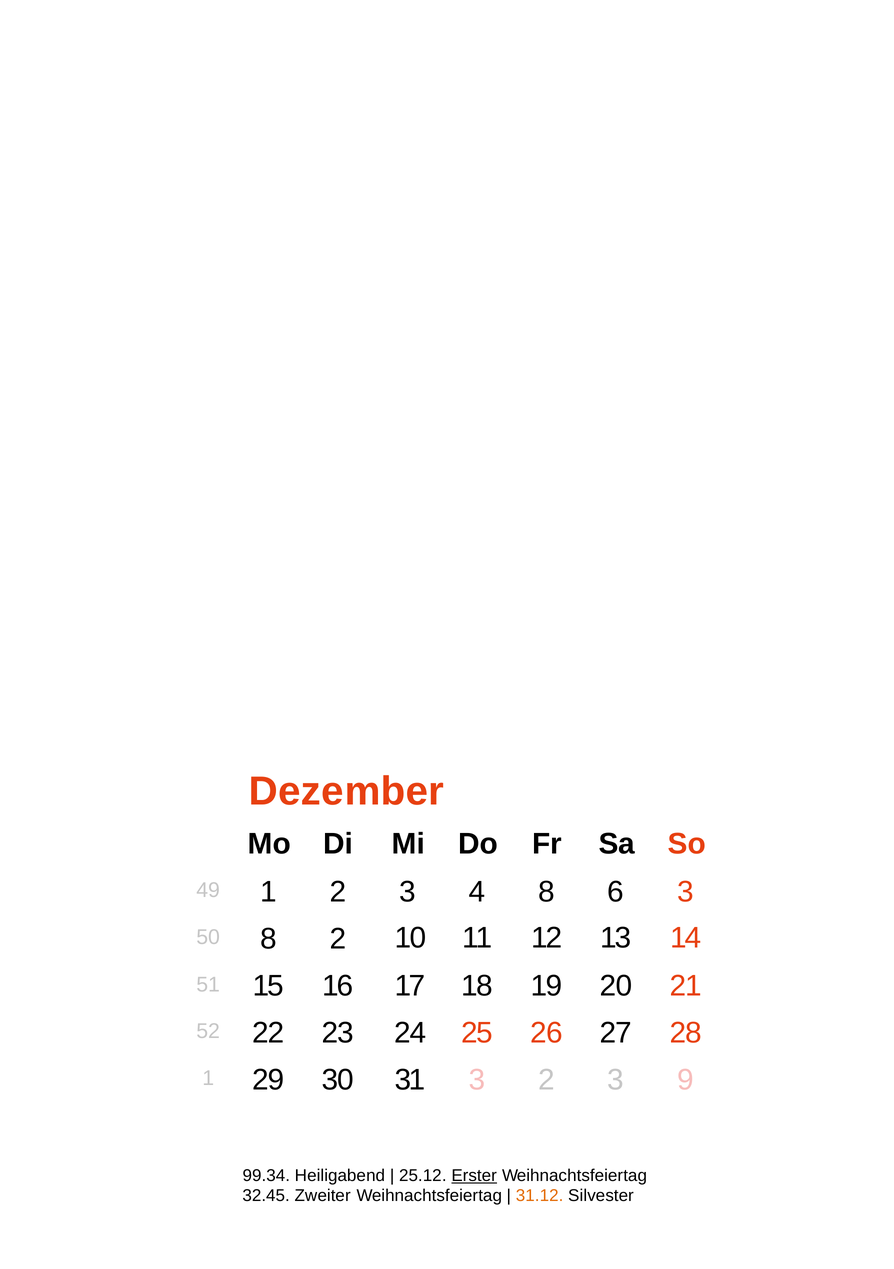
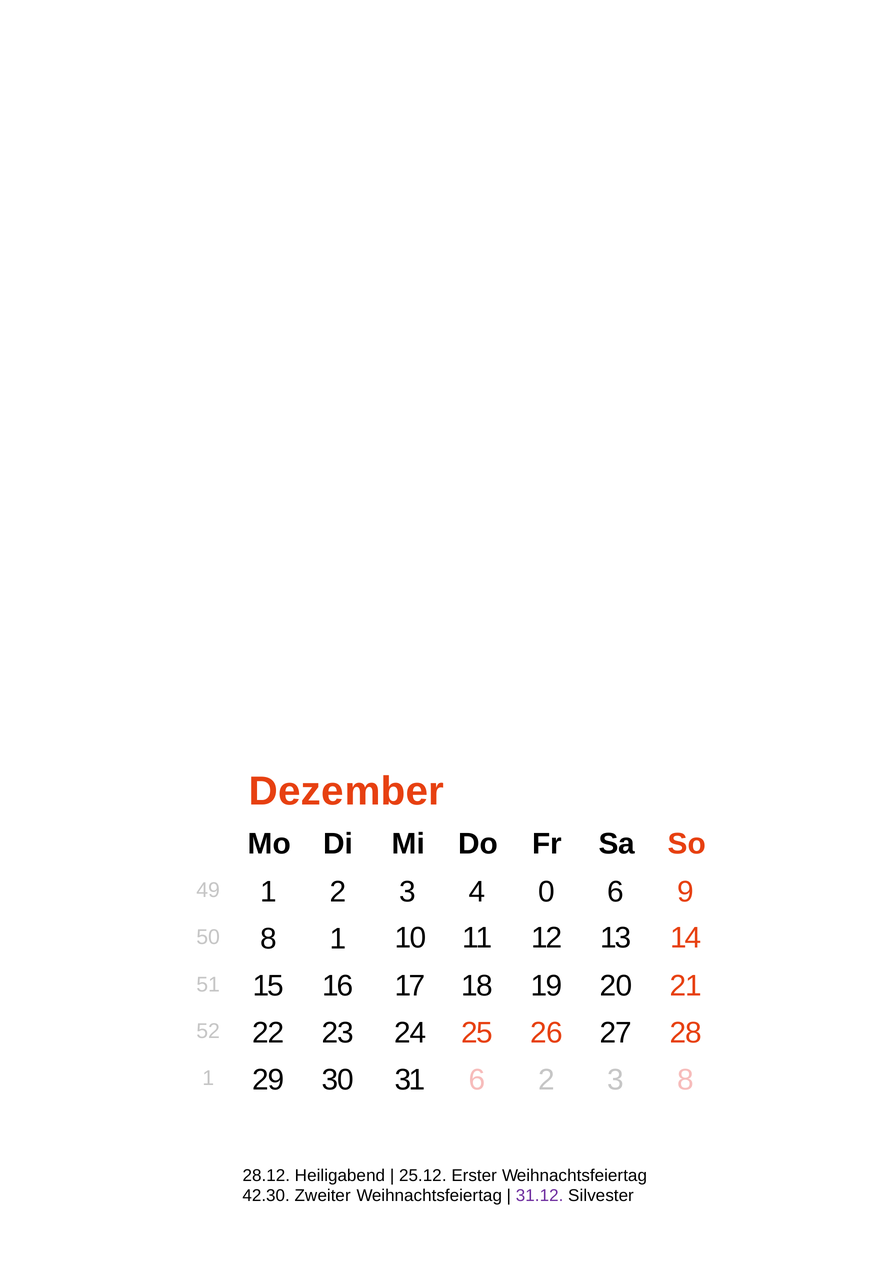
4 8: 8 -> 0 (547, 892)
6 3: 3 -> 9 (686, 892)
8 2: 2 -> 1 (338, 939)
3: 3 -> 6 (477, 1079)
3 9: 9 -> 8 (686, 1079)
99.34: 99.34 -> 28.12 (266, 1175)
Erster underline: present -> none (474, 1175)
32.45: 32.45 -> 42.30 (266, 1195)
31.12 colour: orange -> purple (540, 1195)
